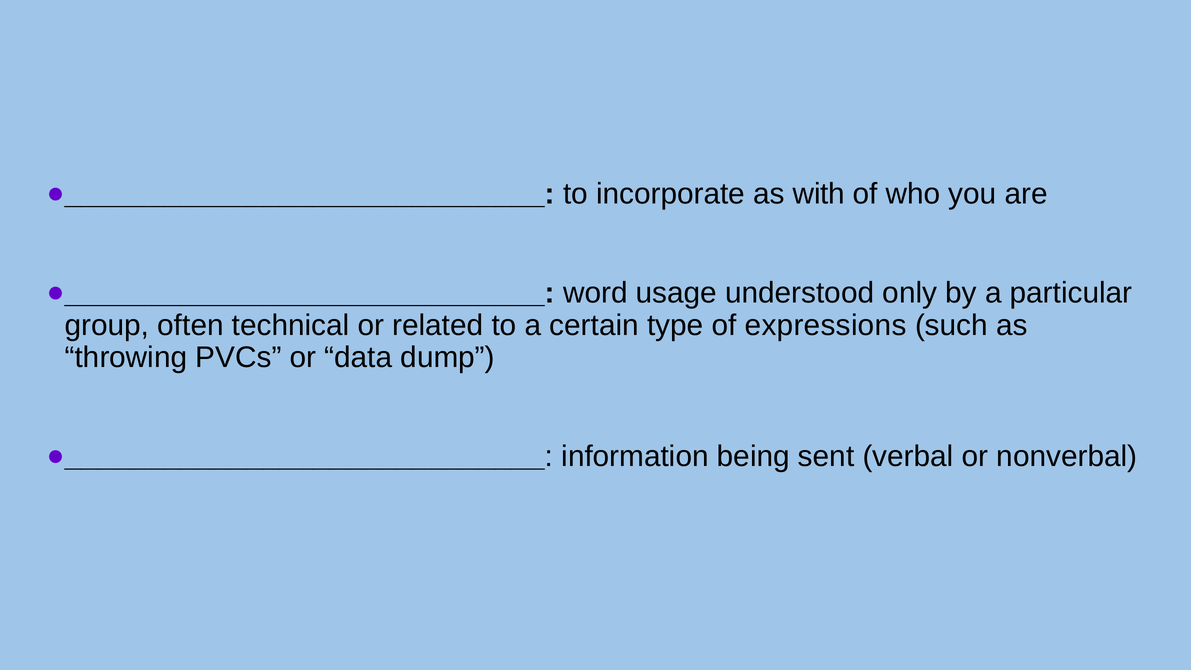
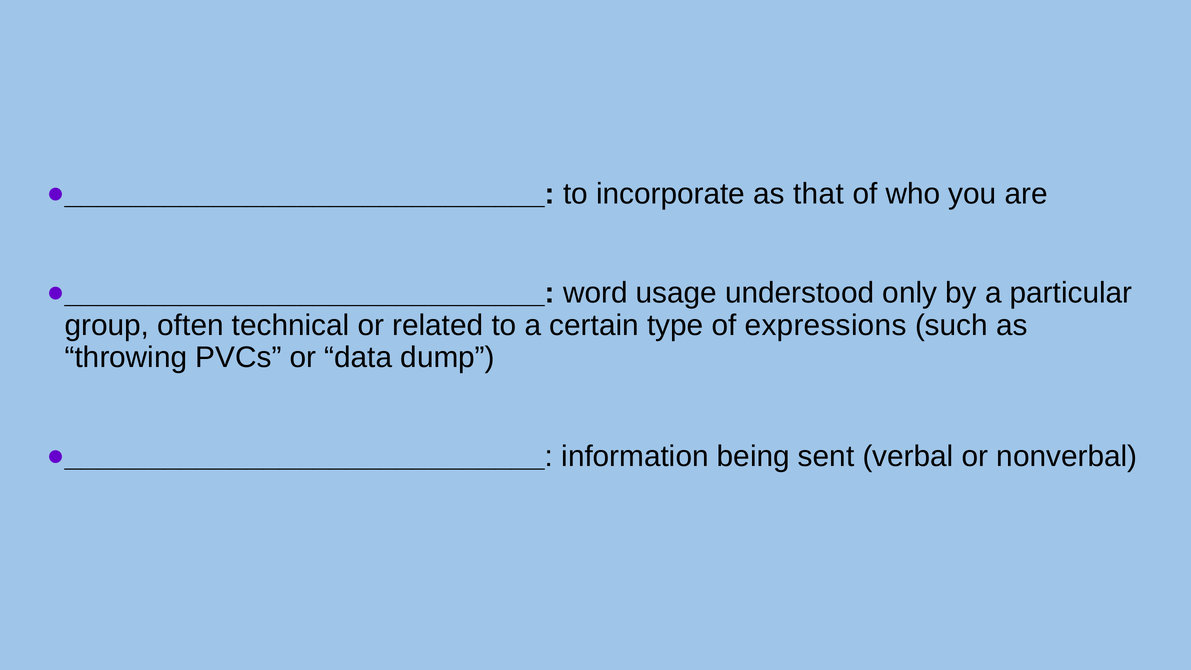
with: with -> that (819, 194)
